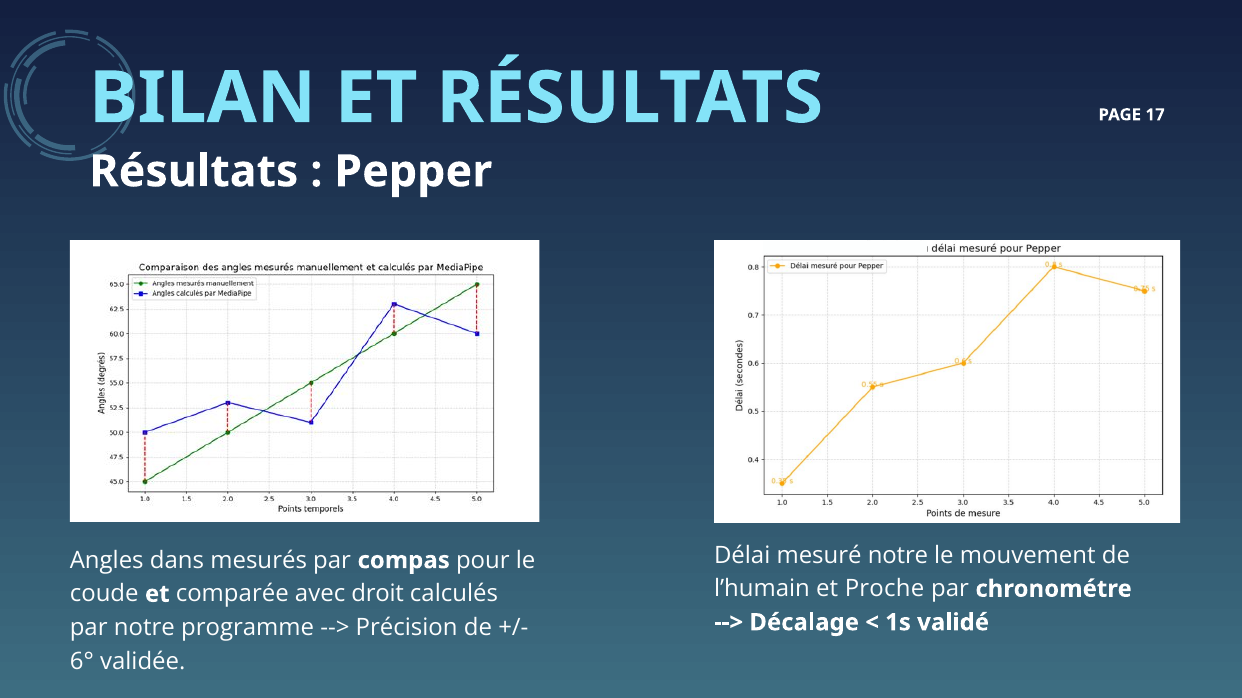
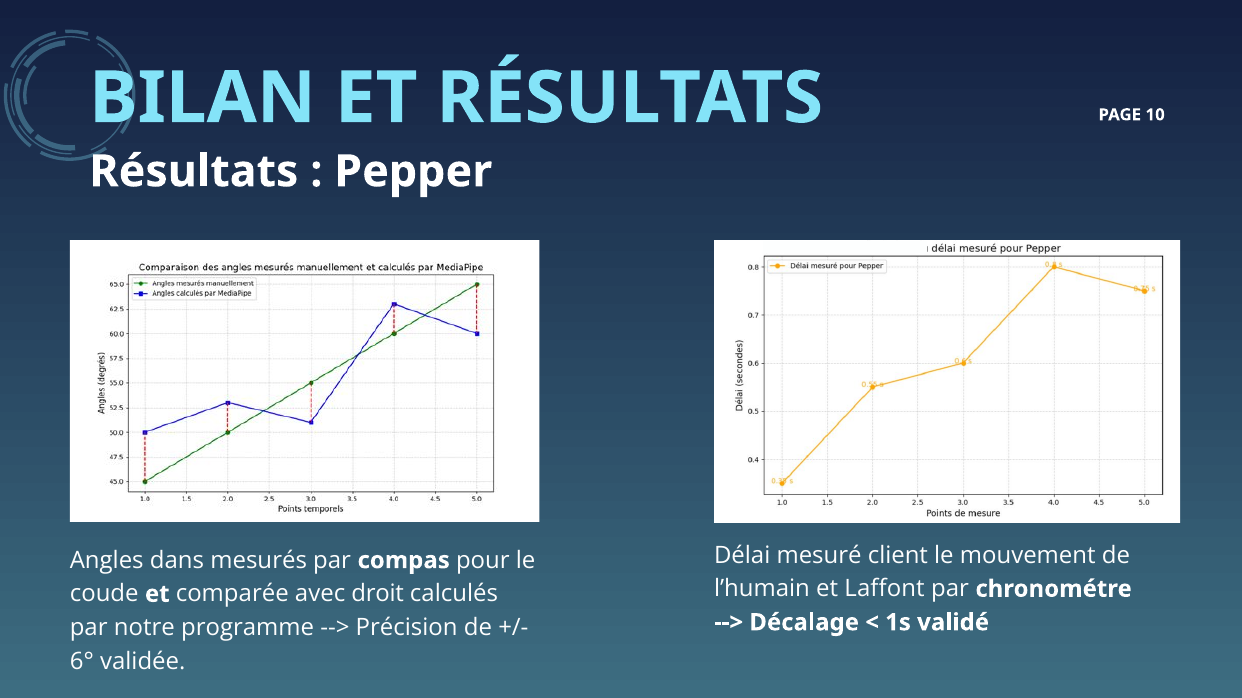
17: 17 -> 10 (1155, 115)
mesuré notre: notre -> client (898, 556)
Proche: Proche -> Laffont (885, 589)
